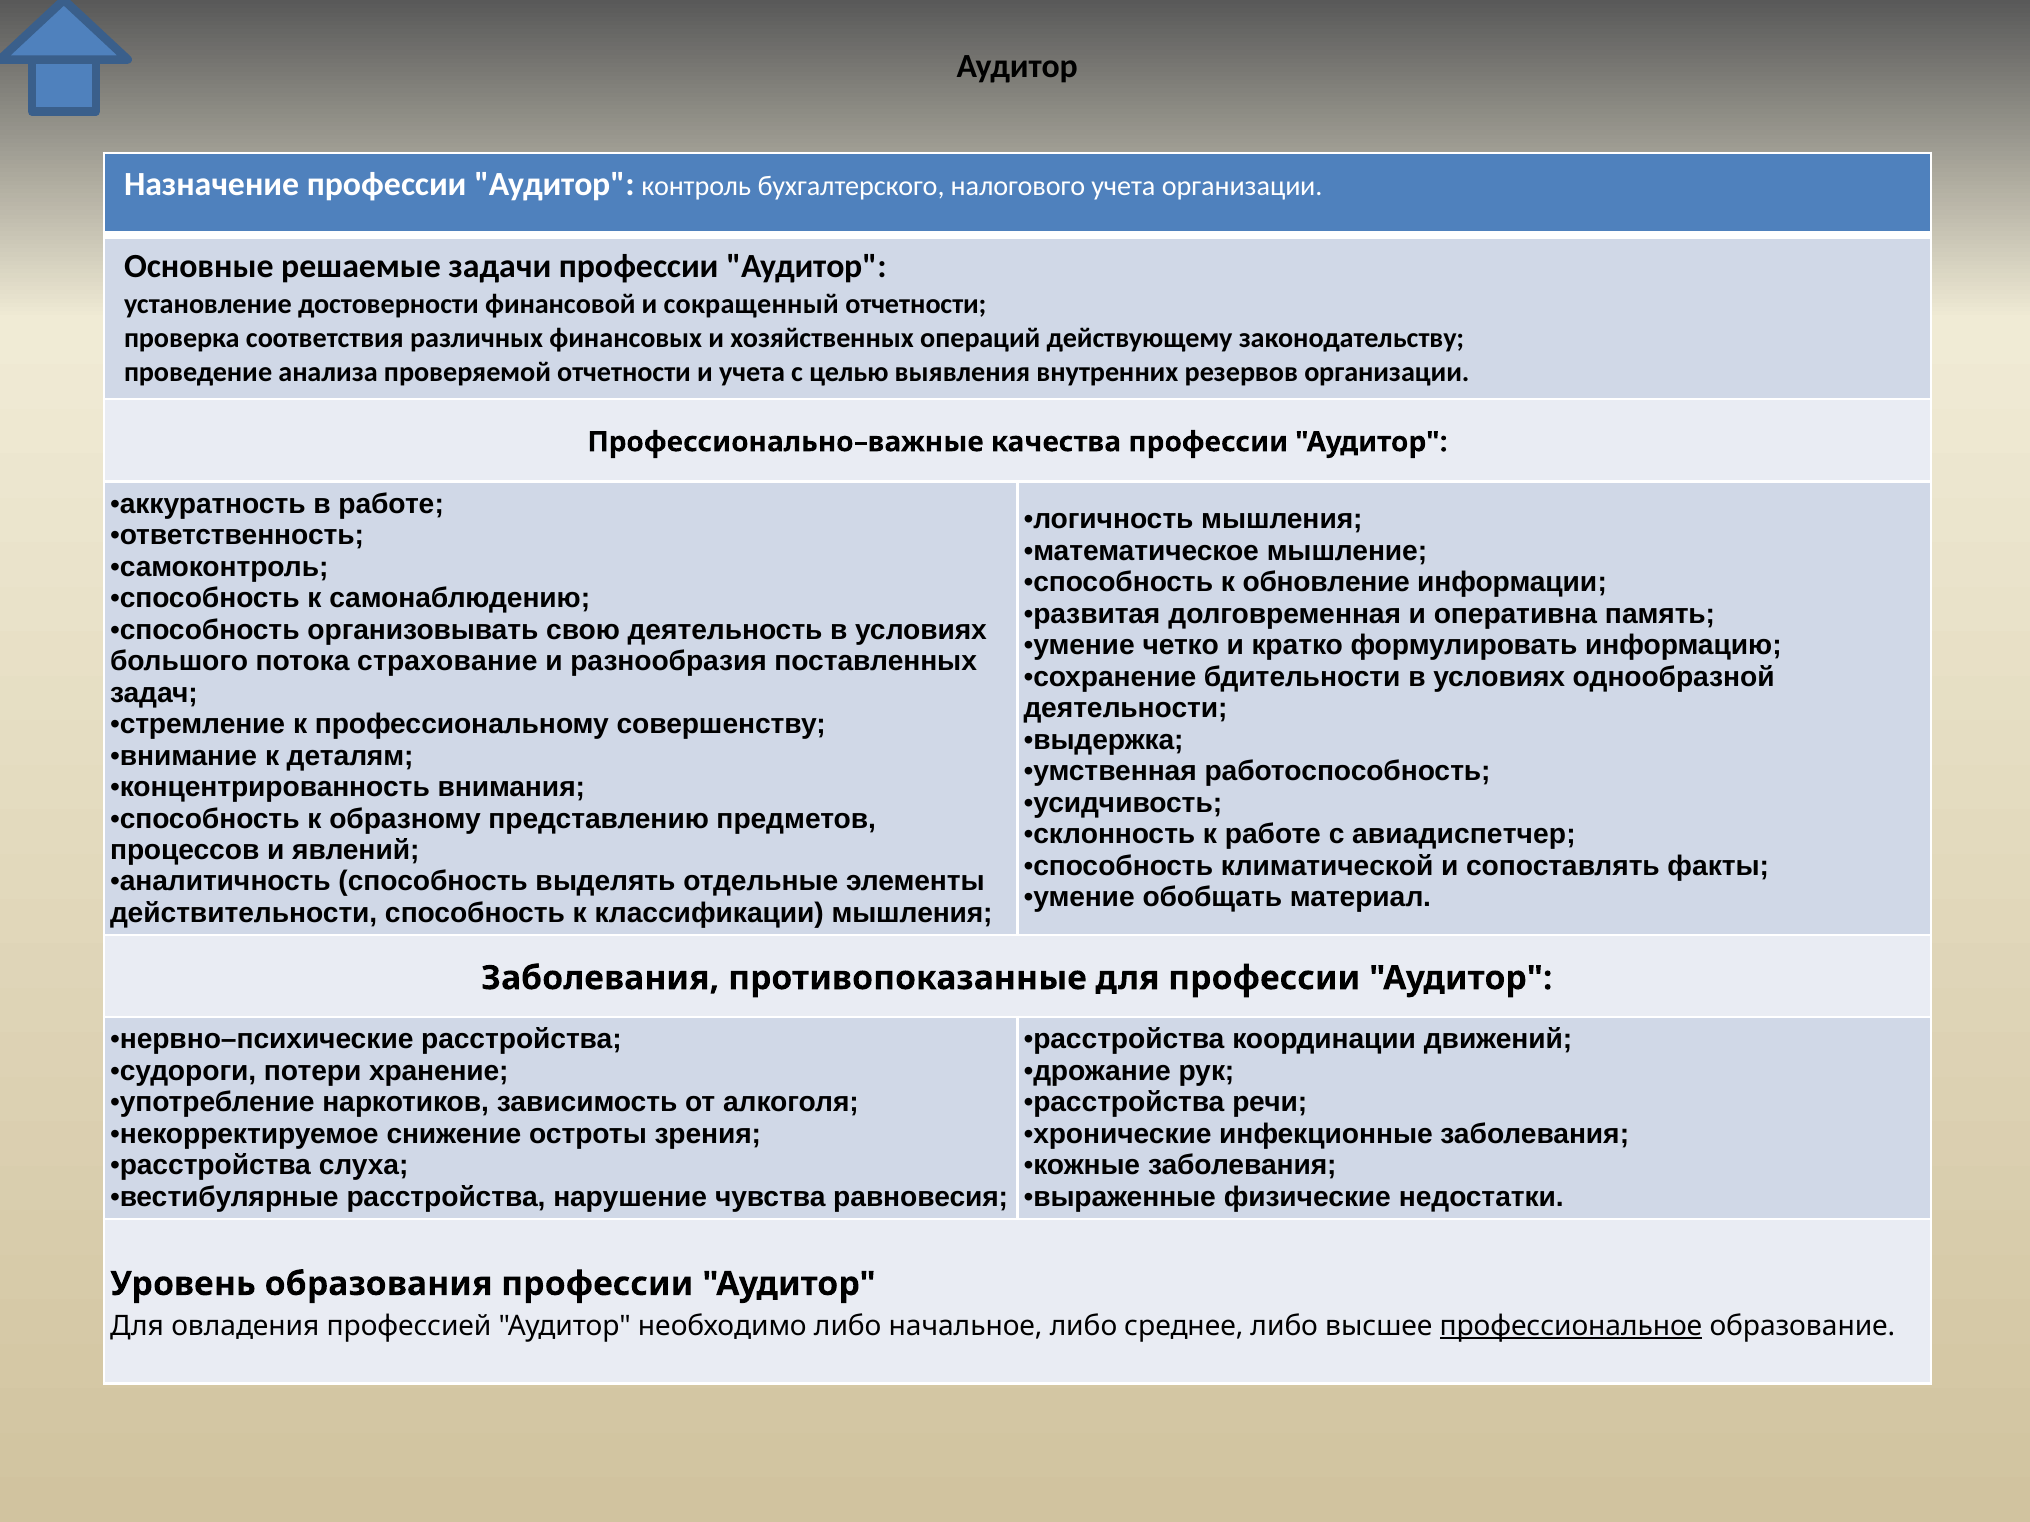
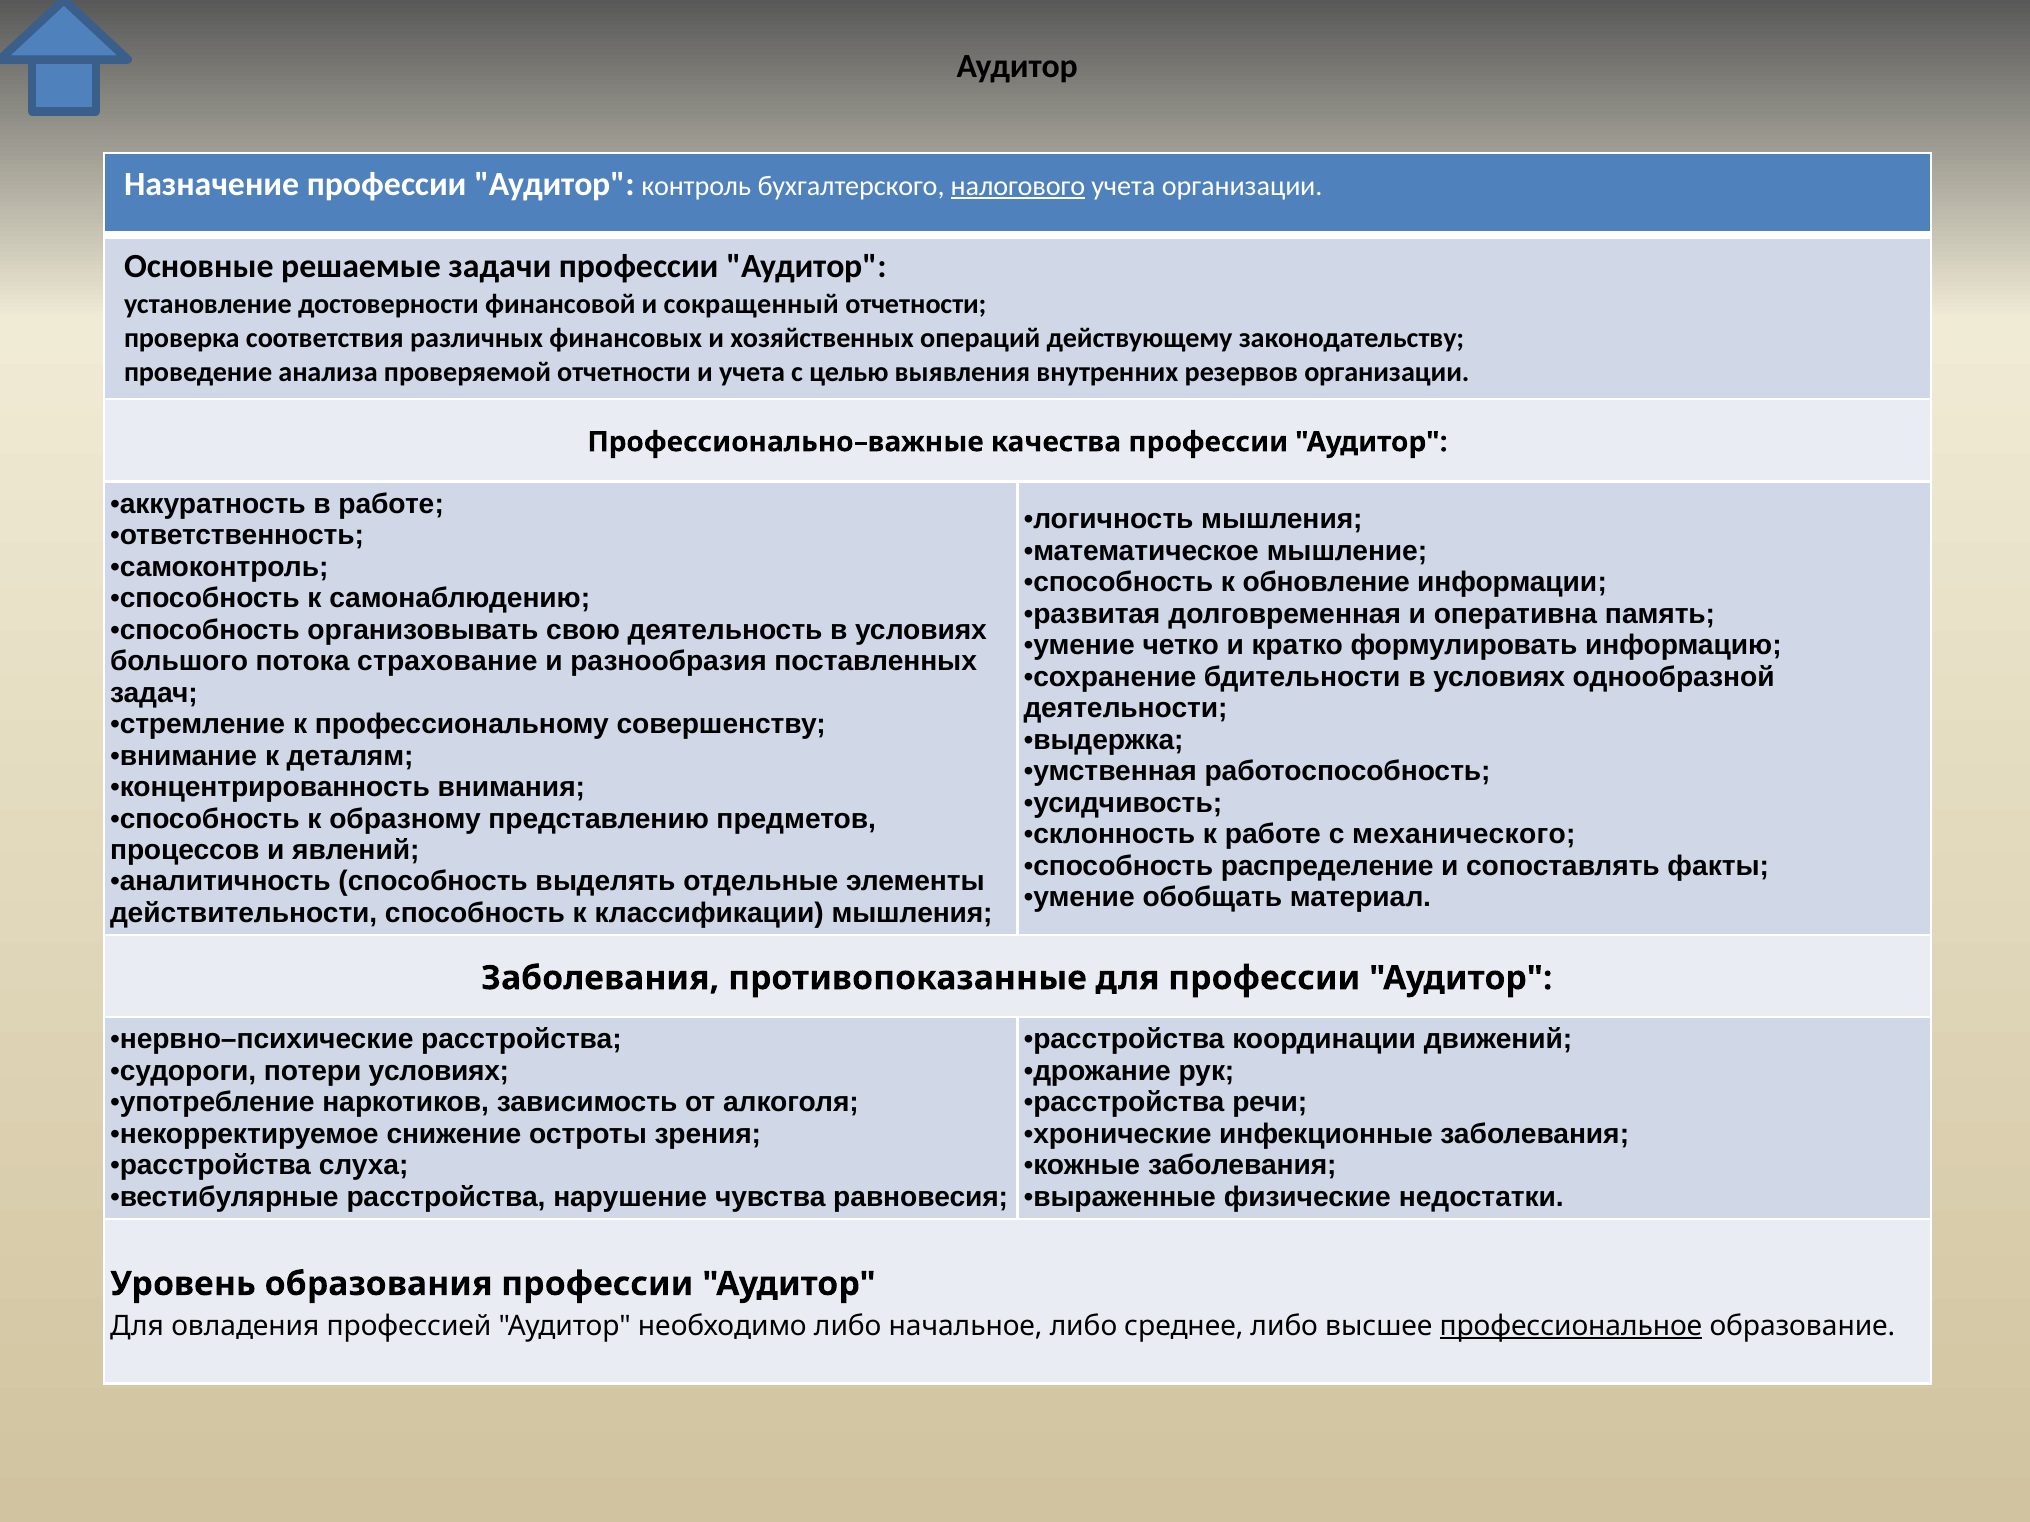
налогового underline: none -> present (1018, 186)
авиадиспетчер: авиадиспетчер -> механического (1464, 835)
климатической: климатической -> распределение (1327, 866)
потери хранение: хранение -> условиях (439, 1071)
